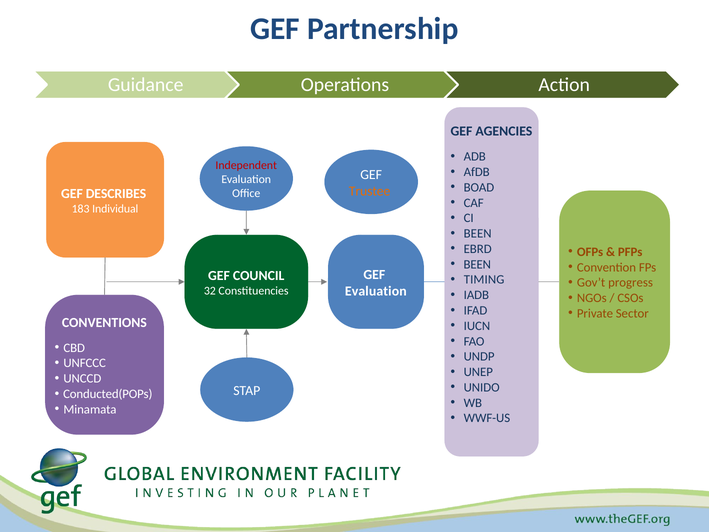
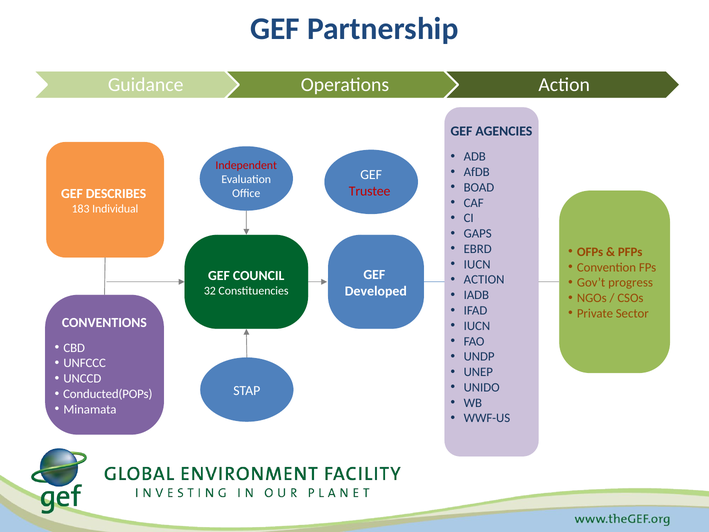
Trustee colour: orange -> red (370, 191)
BEEN: BEEN -> GAPS (478, 233)
BEEN: BEEN -> IUCN (477, 264)
TIMING: TIMING -> ACTION (484, 280)
Evaluation: Evaluation -> Developed (376, 291)
